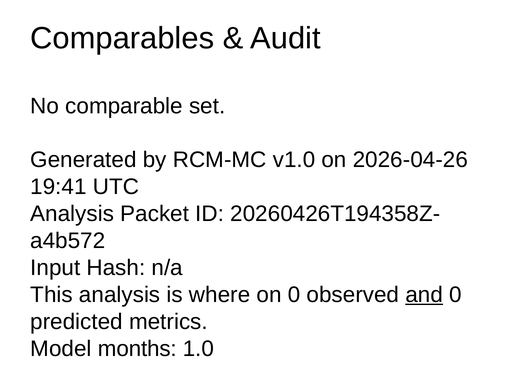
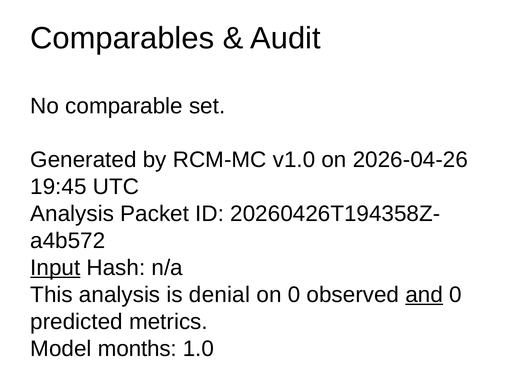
19:41: 19:41 -> 19:45 (58, 187)
Input underline: none -> present (55, 268)
where: where -> denial (220, 295)
